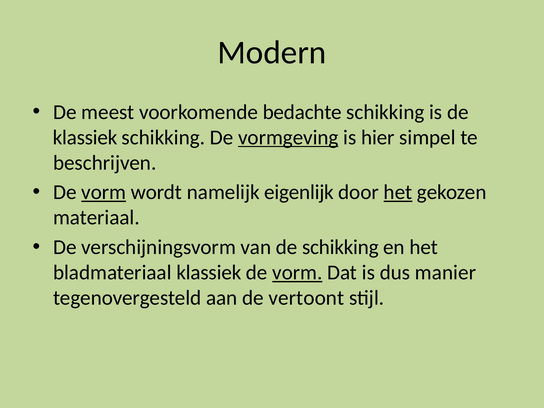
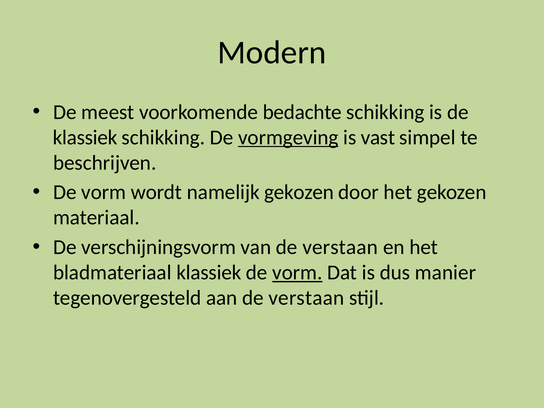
hier: hier -> vast (378, 137)
vorm underline: present -> none (104, 192)
namelijk eigenlijk: eigenlijk -> gekozen (299, 192)
het underline: present -> none (398, 192)
van de schikking: schikking -> verstaan (340, 247)
aan de vertoont: vertoont -> verstaan (306, 298)
